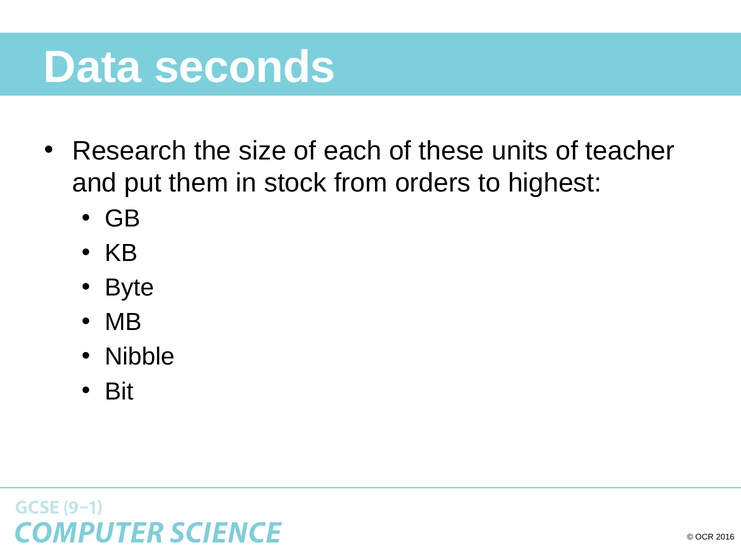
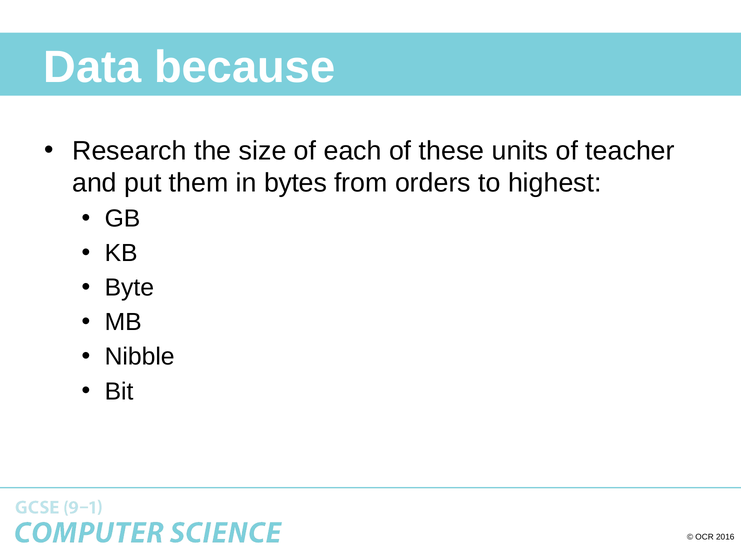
seconds: seconds -> because (245, 67)
stock: stock -> bytes (295, 183)
